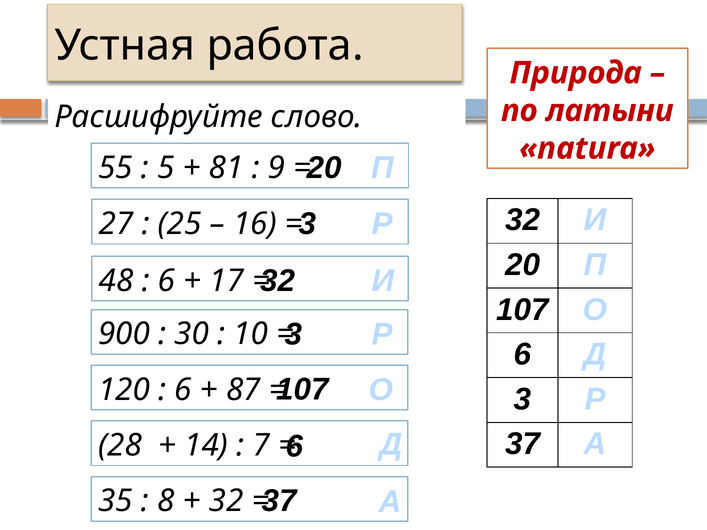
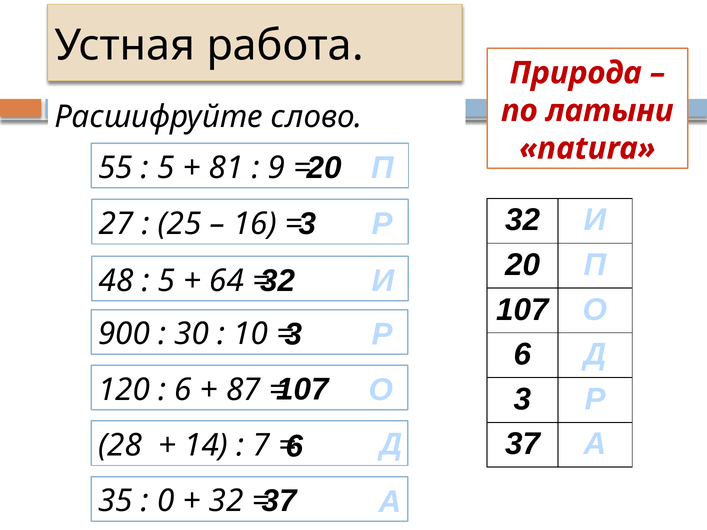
6: 6 -> 5 (166, 281)
17: 17 -> 64 (227, 281)
8: 8 -> 0 (166, 501)
